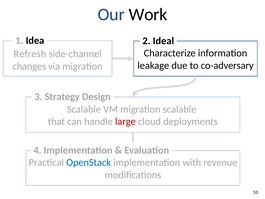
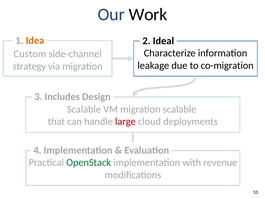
Idea colour: black -> orange (35, 40)
Refresh: Refresh -> Custom (30, 54)
co-adversary: co-adversary -> co-migration (227, 65)
changes: changes -> strategy (29, 66)
Strategy: Strategy -> Includes (62, 97)
OpenStack colour: blue -> green (89, 162)
